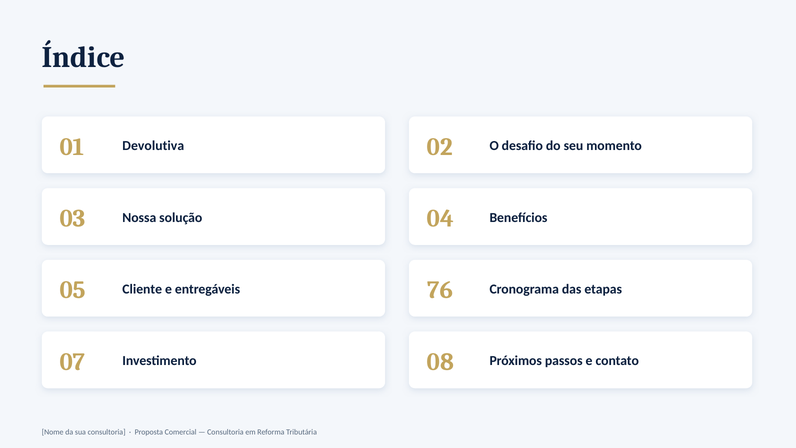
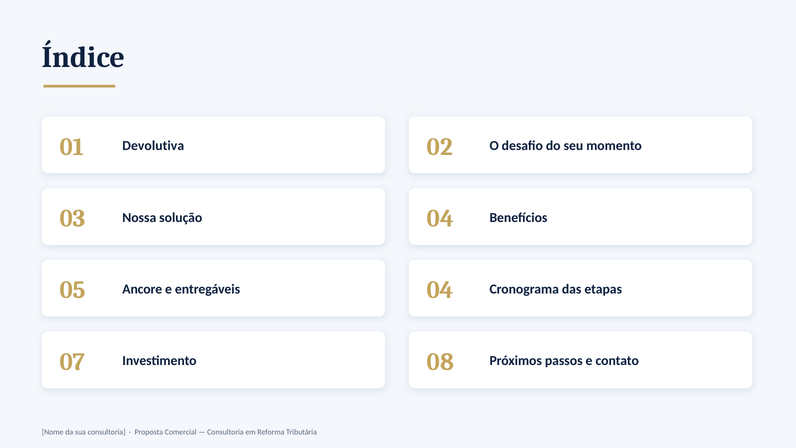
Cliente: Cliente -> Ancore (142, 289)
entregáveis 76: 76 -> 04 (440, 290)
